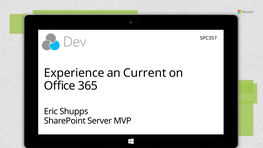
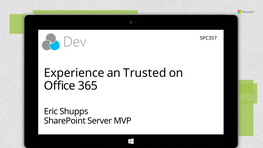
Current: Current -> Trusted (145, 73)
